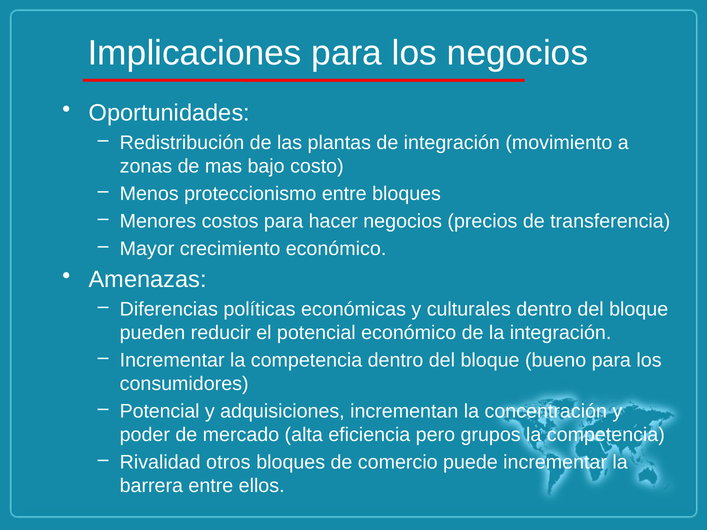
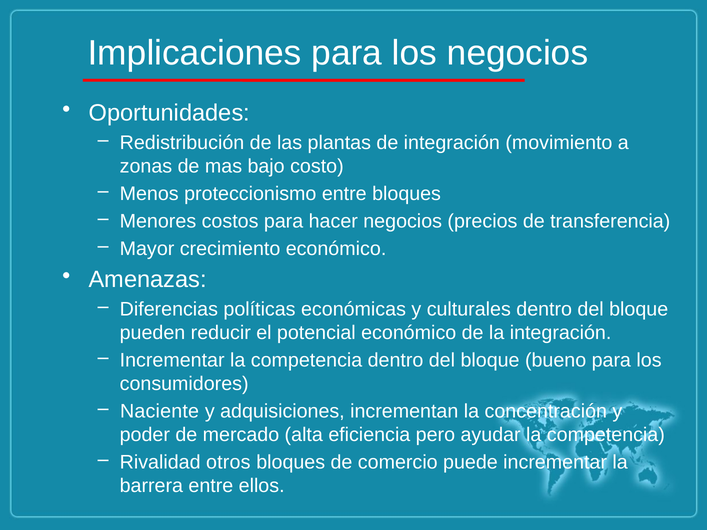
Potencial: Potencial -> Naciente (160, 412)
grupos: grupos -> ayudar (491, 435)
